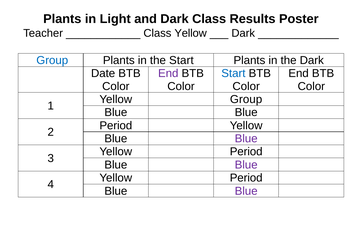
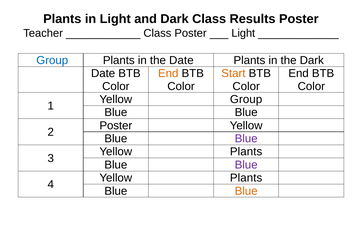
Class Yellow: Yellow -> Poster (191, 33)
Dark: Dark -> Light (243, 33)
the Start: Start -> Date (181, 60)
End colour: purple -> orange (168, 73)
Start colour: blue -> orange (233, 73)
Period: Period -> Poster (116, 125)
Period: Period -> Plants (246, 152)
Period: Period -> Plants (246, 178)
Blue colour: purple -> orange (246, 191)
